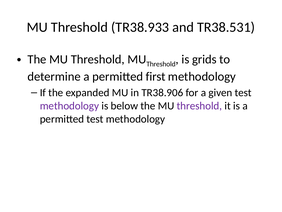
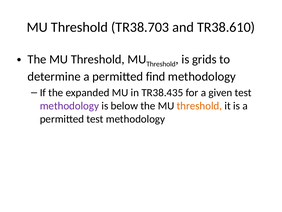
TR38.933: TR38.933 -> TR38.703 (140, 27)
TR38.531: TR38.531 -> TR38.610 (226, 27)
first: first -> find (156, 76)
TR38.906: TR38.906 -> TR38.435 (162, 92)
threshold colour: purple -> orange (199, 106)
